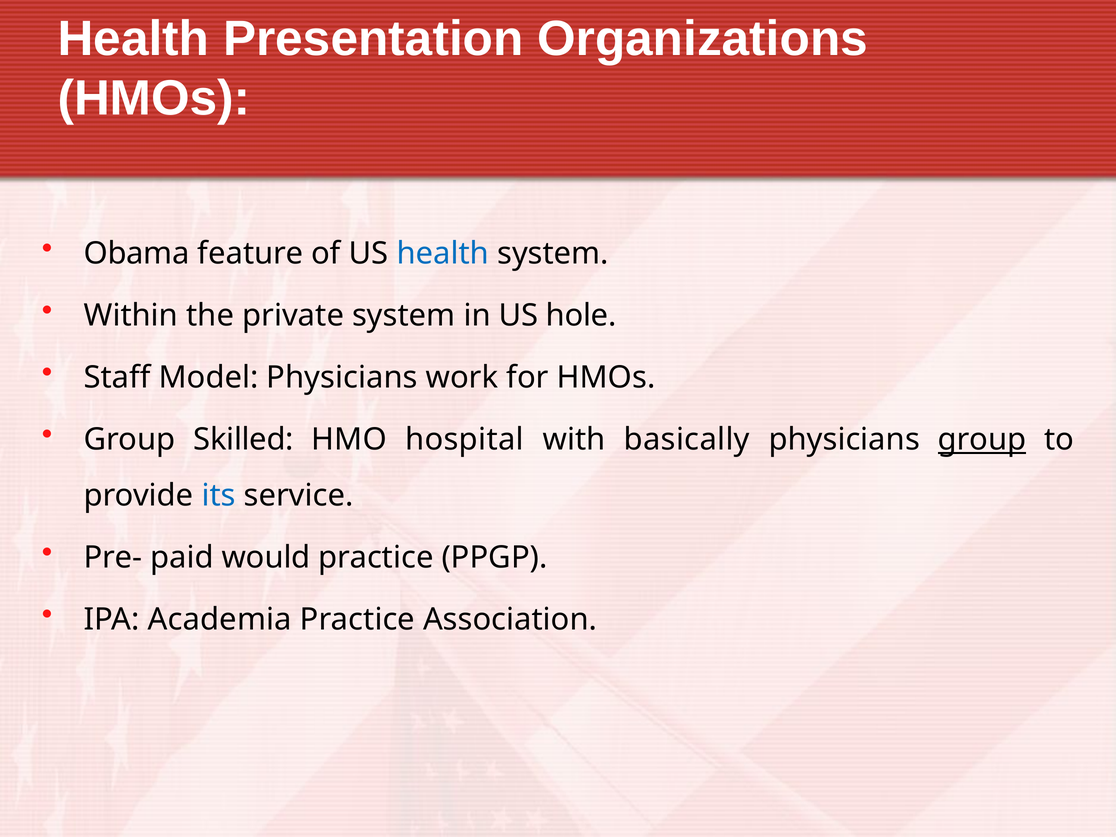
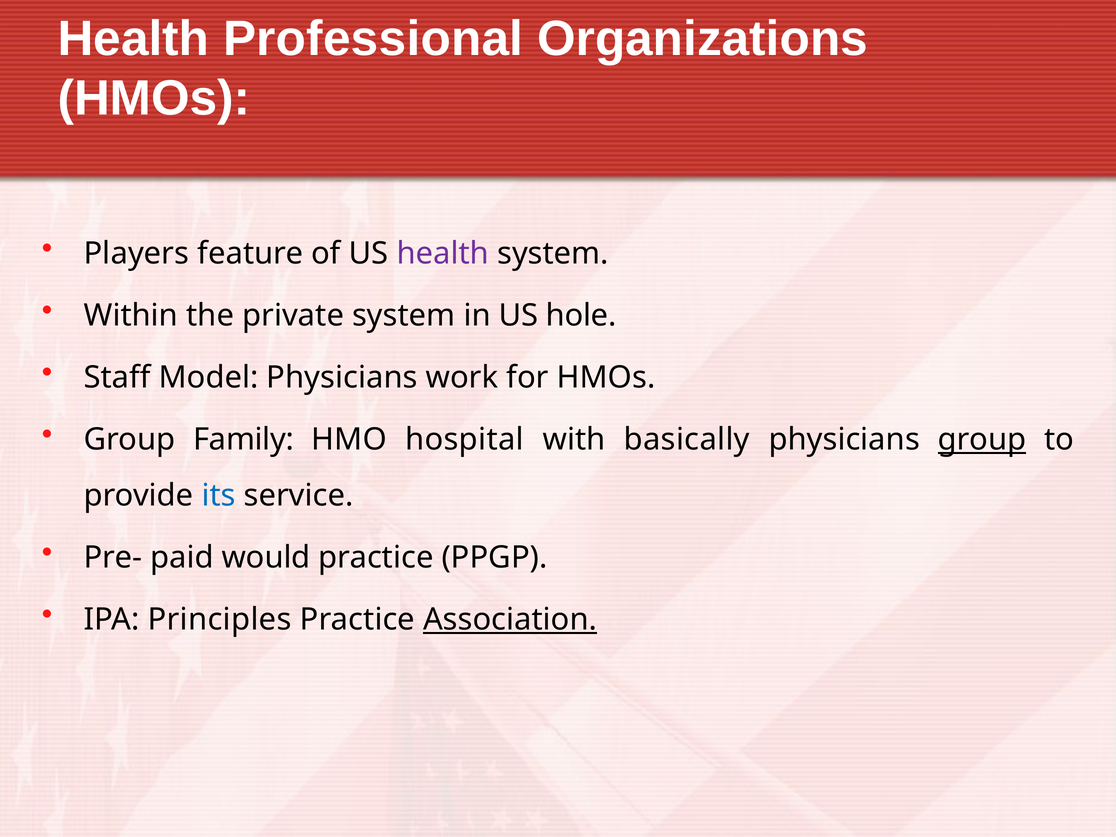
Presentation: Presentation -> Professional (373, 39)
Obama: Obama -> Players (136, 253)
health colour: blue -> purple (443, 253)
Skilled: Skilled -> Family (244, 440)
Academia: Academia -> Principles (220, 620)
Association underline: none -> present (510, 620)
